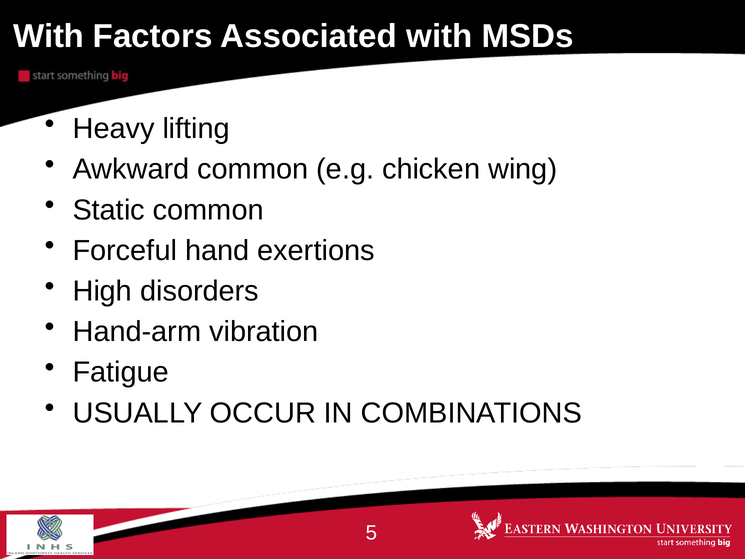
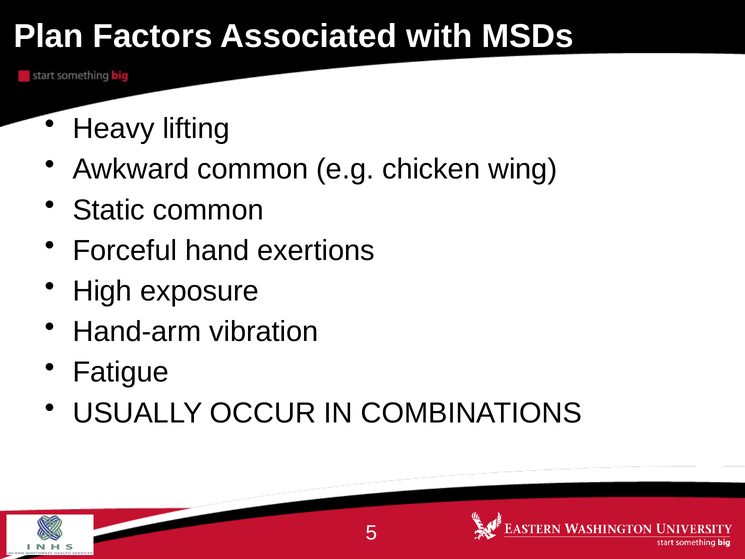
With: With -> Plan (49, 36)
disorders: disorders -> exposure (200, 291)
